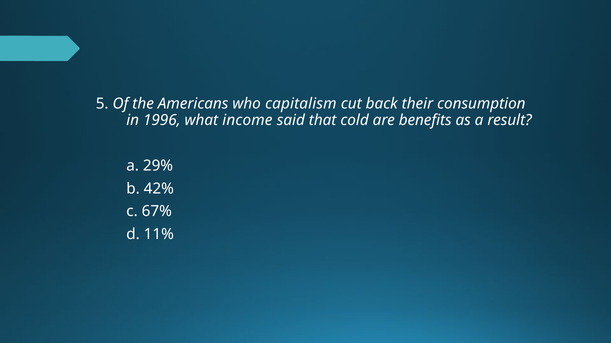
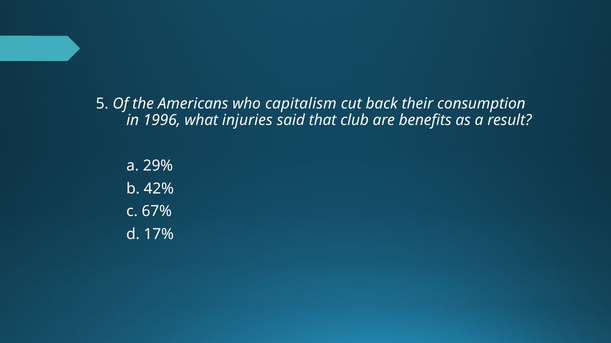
income: income -> injuries (247, 120)
cold: cold -> club (355, 120)
11%: 11% -> 17% (159, 235)
